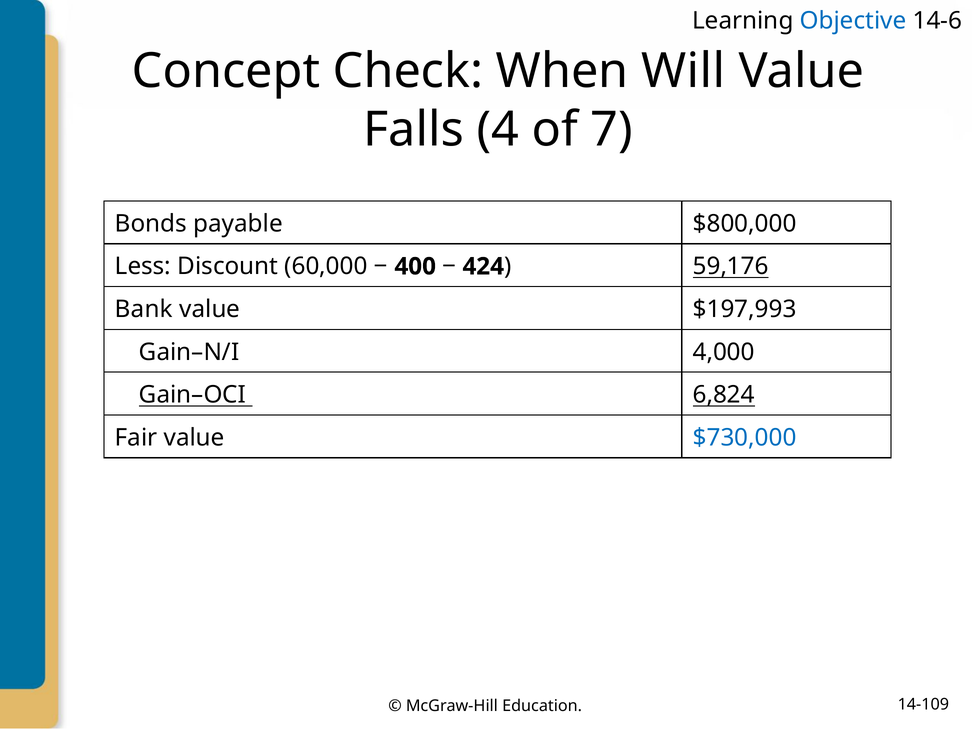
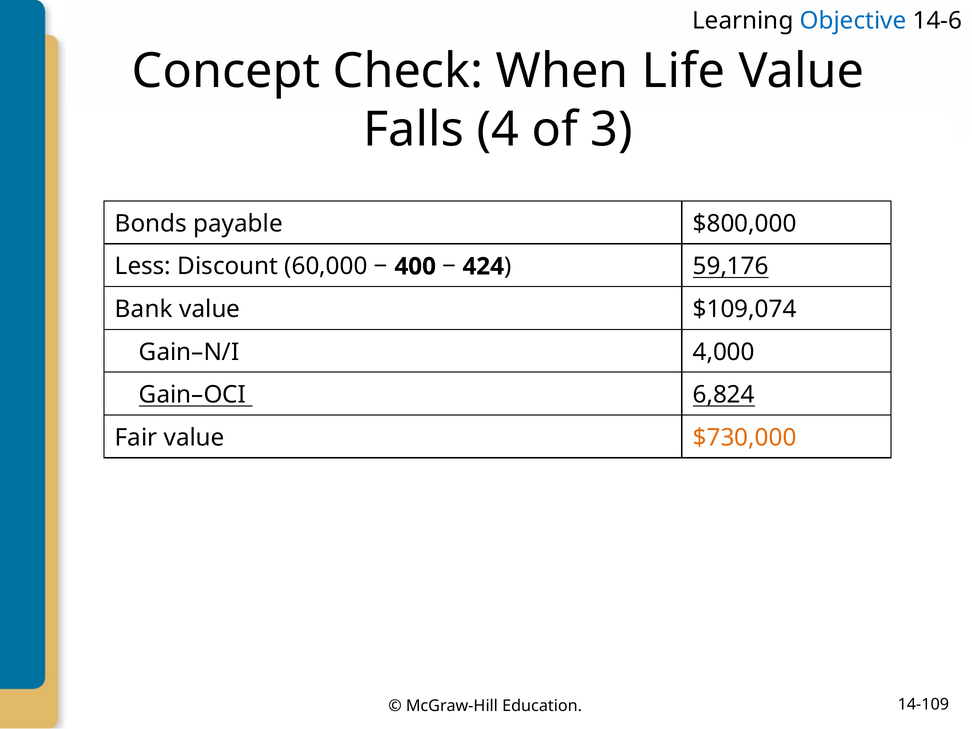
Will: Will -> Life (683, 71)
7: 7 -> 3 (612, 130)
$197,993: $197,993 -> $109,074 (745, 309)
$730,000 colour: blue -> orange (745, 438)
